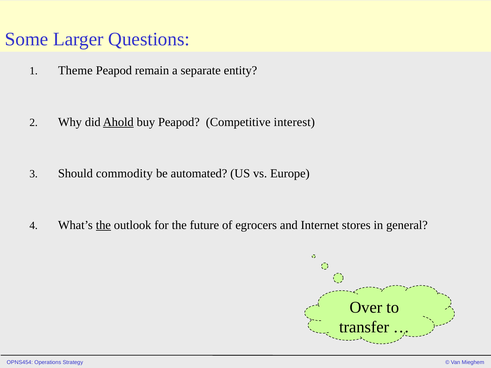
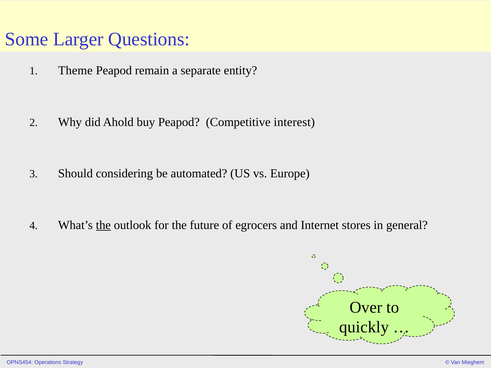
Ahold underline: present -> none (118, 122)
commodity: commodity -> considering (124, 174)
transfer: transfer -> quickly (364, 327)
